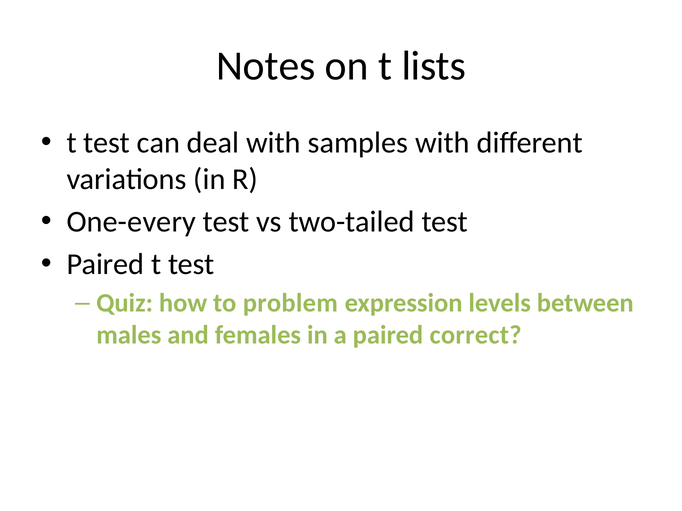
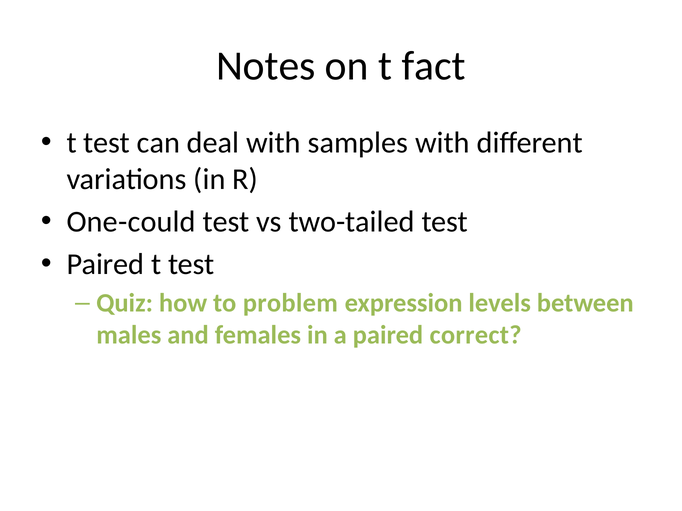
lists: lists -> fact (434, 66)
One-every: One-every -> One-could (131, 222)
